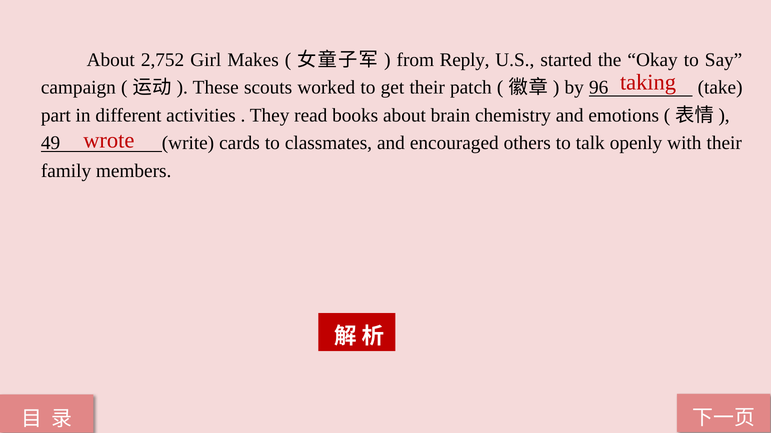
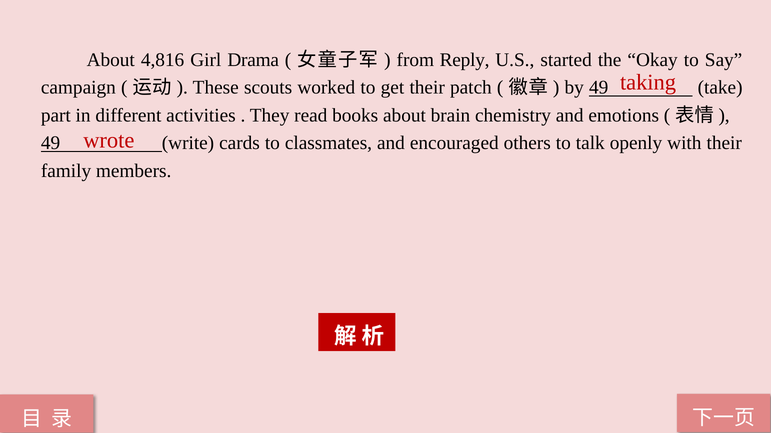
2,752: 2,752 -> 4,816 (163, 60)
Makes: Makes -> Drama (253, 60)
by 96: 96 -> 49 (599, 88)
